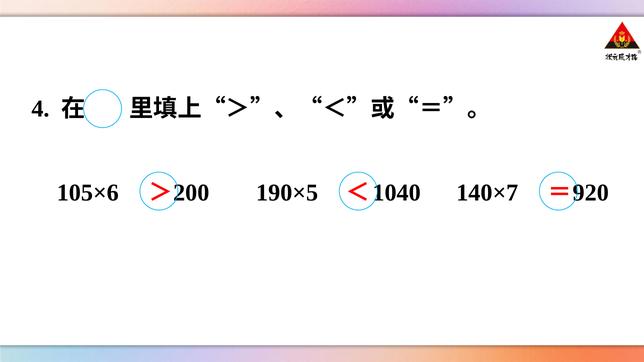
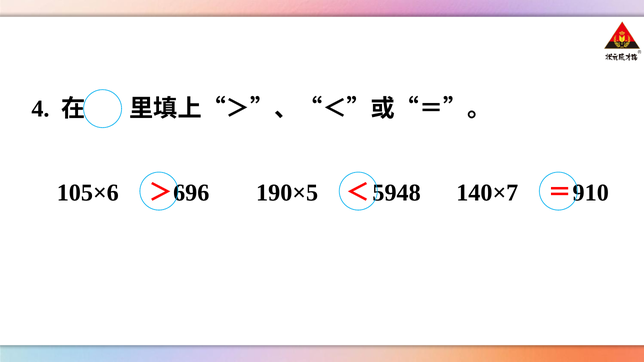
200: 200 -> 696 (191, 193)
1040: 1040 -> 5948 (397, 193)
920: 920 -> 910 (591, 193)
